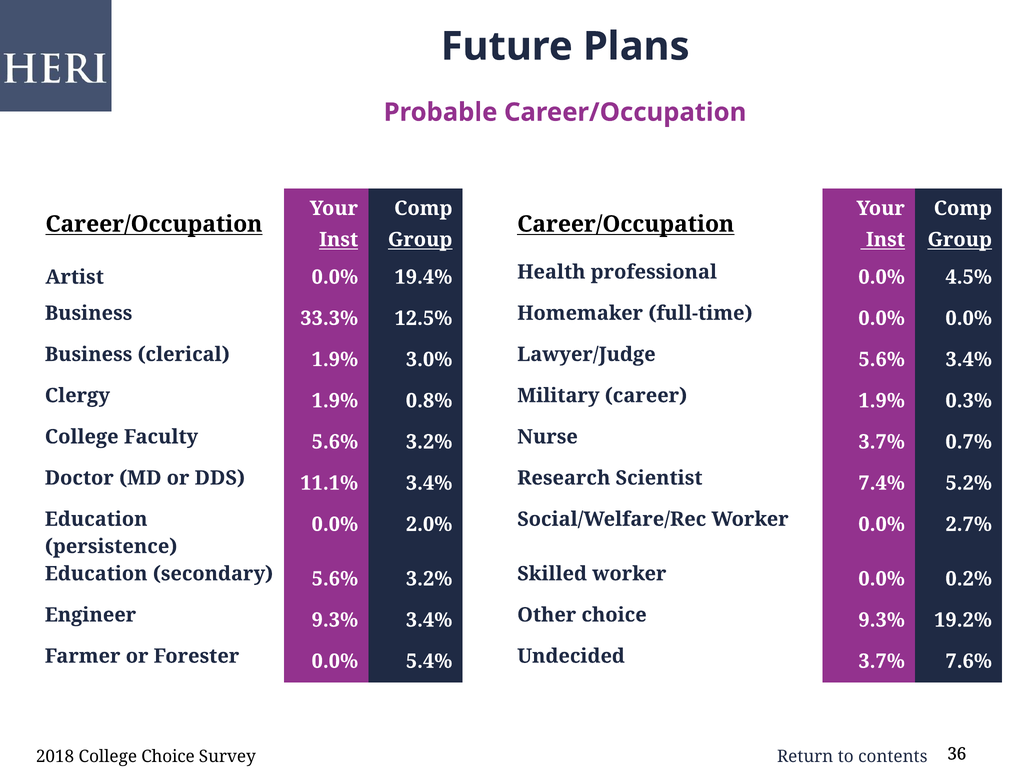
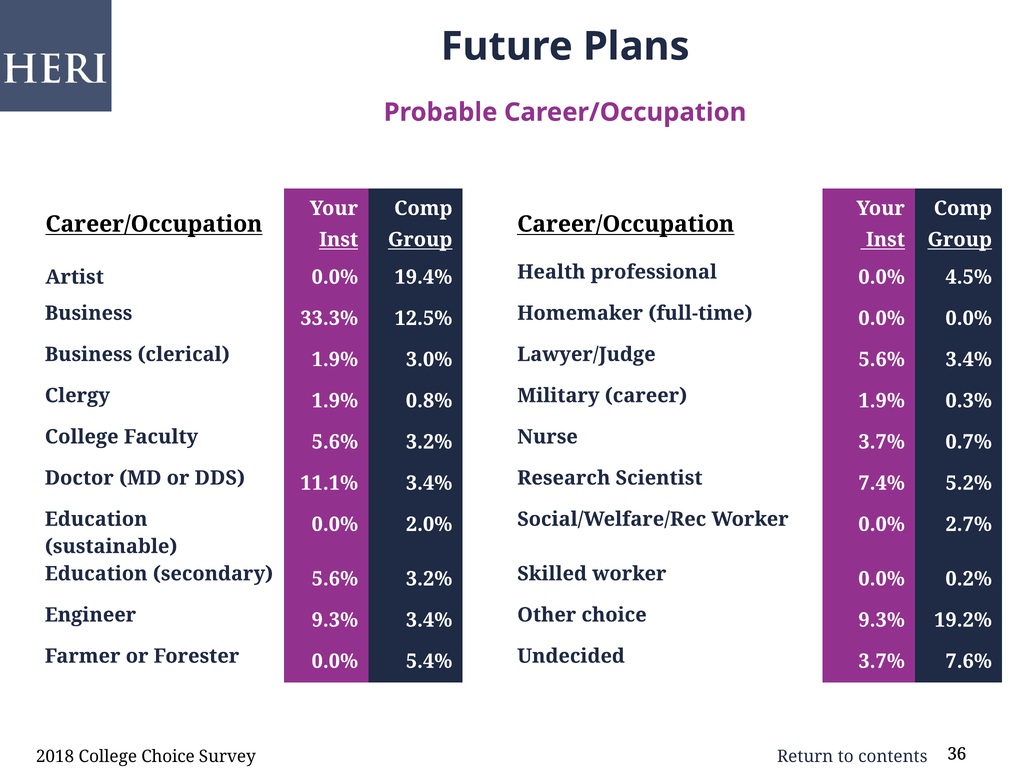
persistence: persistence -> sustainable (111, 546)
